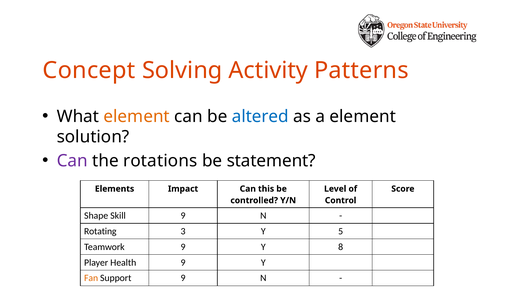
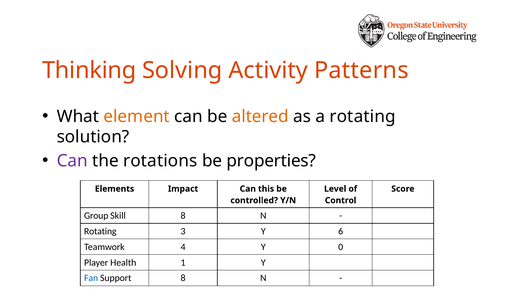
Concept: Concept -> Thinking (89, 70)
altered colour: blue -> orange (260, 116)
a element: element -> rotating (363, 116)
statement: statement -> properties (271, 161)
Shape: Shape -> Group (96, 216)
Skill 9: 9 -> 8 (183, 216)
5: 5 -> 6 (341, 231)
Teamwork 9: 9 -> 4 (183, 247)
8: 8 -> 0 (341, 247)
Health 9: 9 -> 1 (183, 263)
Fan colour: orange -> blue (91, 278)
Support 9: 9 -> 8 (183, 278)
